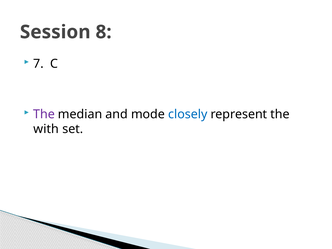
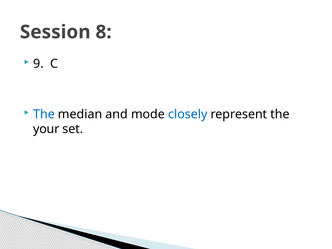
7: 7 -> 9 (38, 64)
The colour: purple -> blue (44, 114)
with: with -> your (46, 129)
